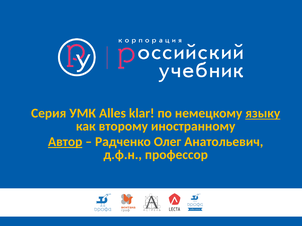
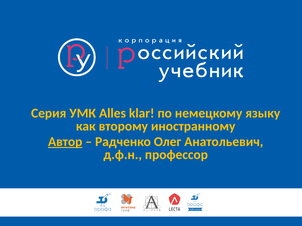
языку underline: present -> none (263, 114)
